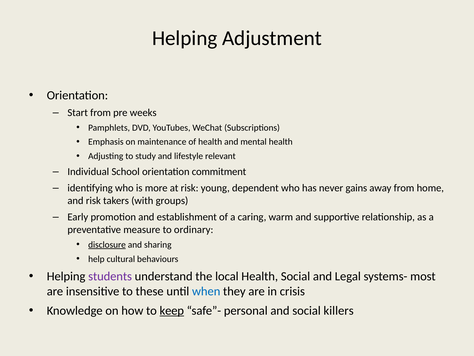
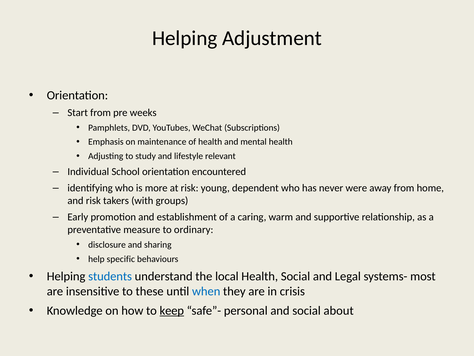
commitment: commitment -> encountered (219, 172)
gains: gains -> were (356, 188)
disclosure underline: present -> none (107, 244)
cultural: cultural -> specific (121, 259)
students colour: purple -> blue (110, 276)
killers: killers -> about (339, 310)
